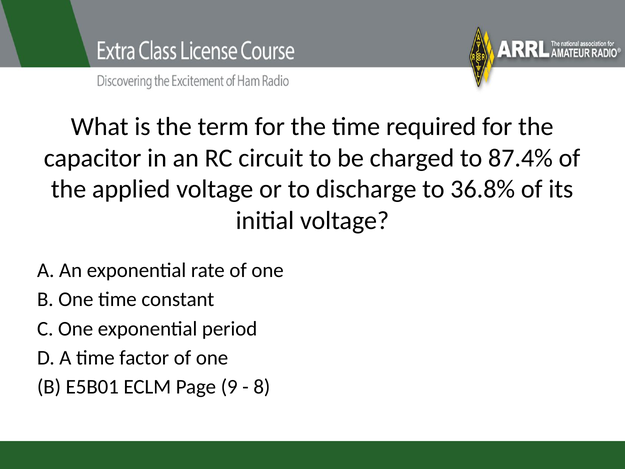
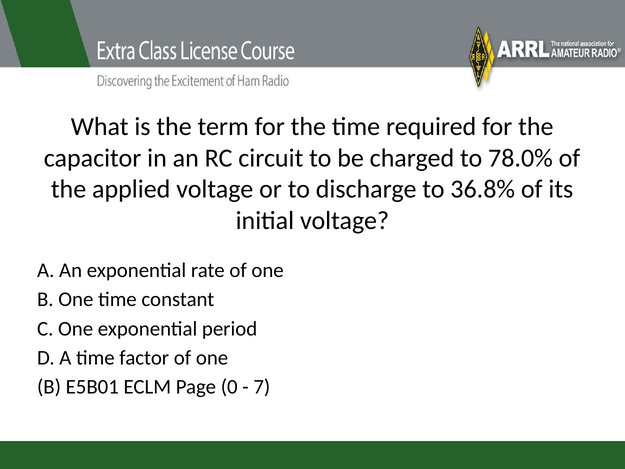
87.4%: 87.4% -> 78.0% (520, 158)
9: 9 -> 0 (229, 387)
8: 8 -> 7 (262, 387)
